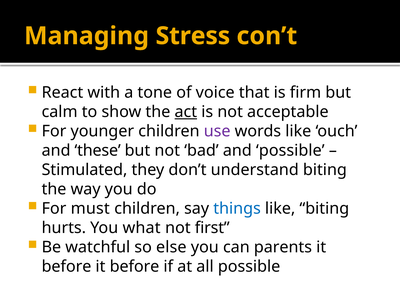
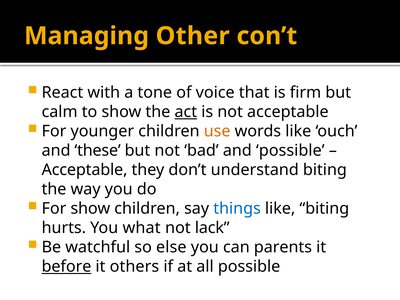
Stress: Stress -> Other (193, 36)
use colour: purple -> orange (217, 131)
Stimulated: Stimulated -> Acceptable (85, 170)
For must: must -> show (90, 208)
first: first -> lack (212, 228)
before underline: none -> present (66, 266)
before: before -> others (134, 266)
